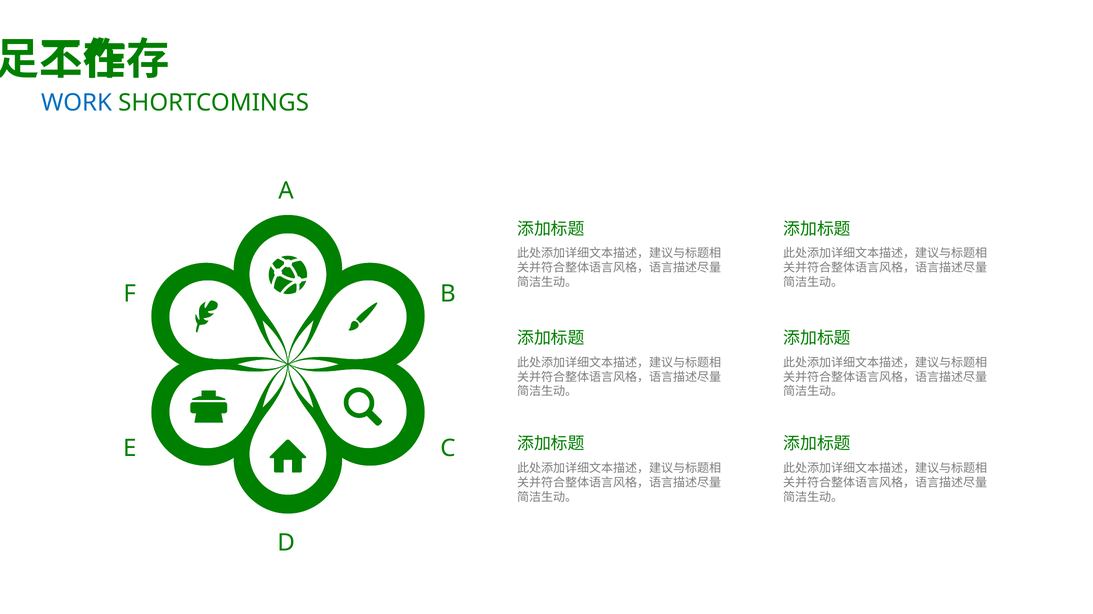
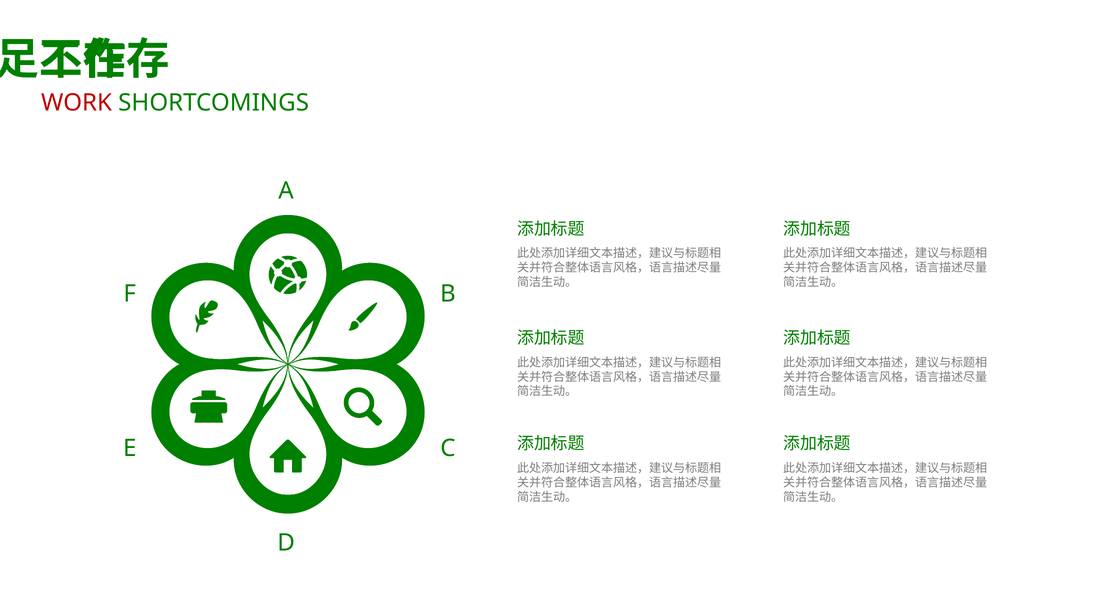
WORK colour: blue -> red (76, 103)
